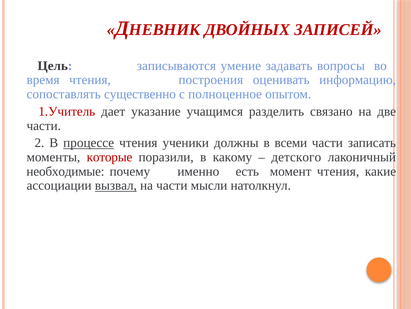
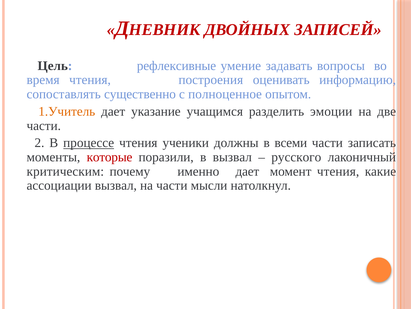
записываются: записываются -> рефлексивные (176, 66)
1.Учитель colour: red -> orange (67, 111)
связано: связано -> эмоции (331, 111)
в какому: какому -> вызвал (232, 157)
детского: детского -> русского (296, 157)
необходимые: необходимые -> критическим (65, 171)
именно есть: есть -> дает (247, 171)
вызвал underline: present -> none (116, 185)
